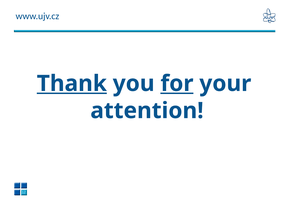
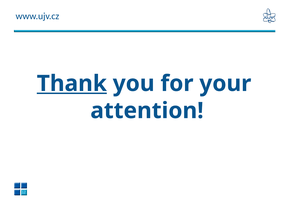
for underline: present -> none (177, 84)
